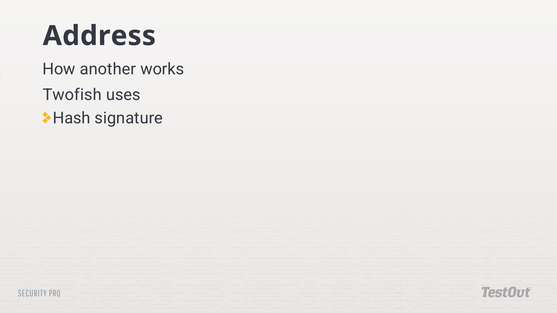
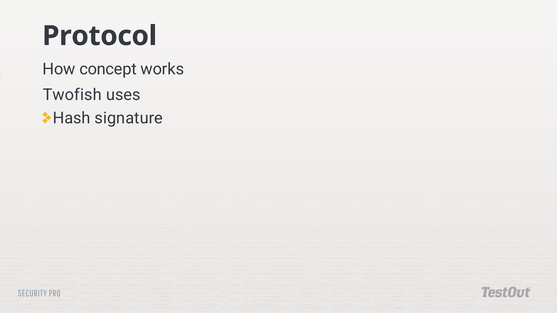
Address: Address -> Protocol (100, 36)
another: another -> concept (108, 69)
